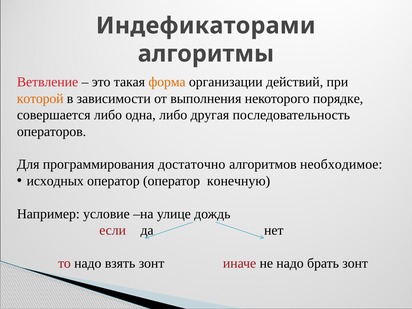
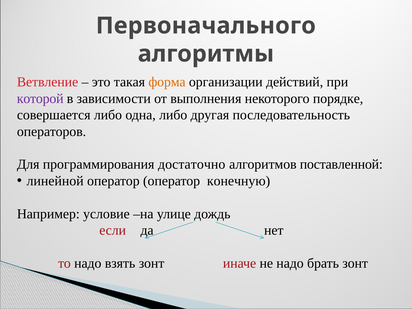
Индефикаторами: Индефикаторами -> Первоначального (206, 26)
которой colour: orange -> purple (40, 99)
необходимое: необходимое -> поставленной (341, 164)
исходных: исходных -> линейной (55, 181)
